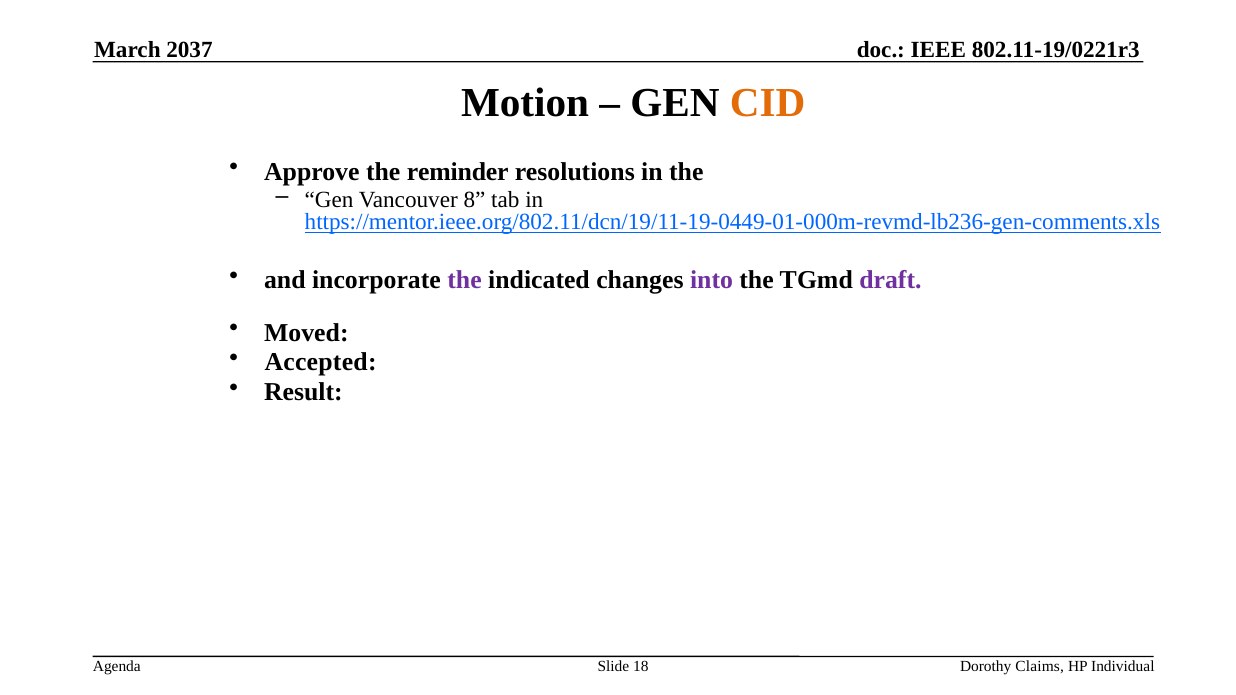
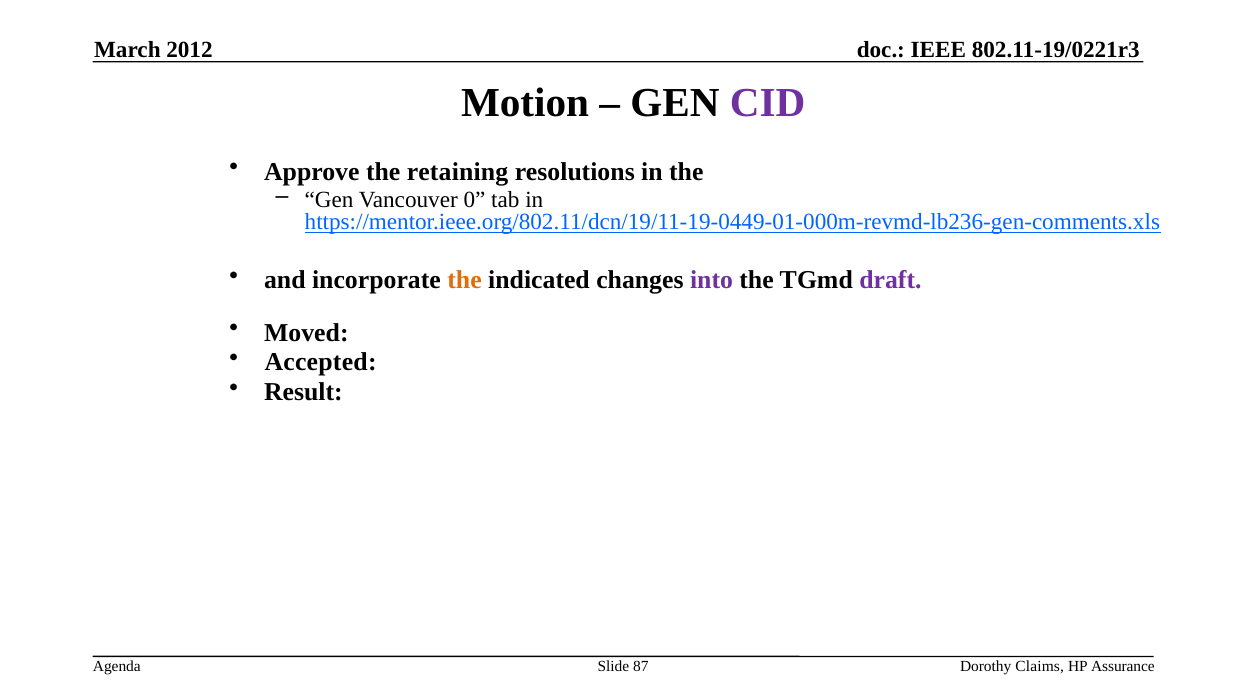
2037: 2037 -> 2012 (189, 49)
CID colour: orange -> purple (768, 103)
reminder: reminder -> retaining (458, 172)
8: 8 -> 0 (474, 200)
the colour: purple -> orange (465, 281)
18: 18 -> 87 (641, 667)
Individual: Individual -> Assurance (1123, 667)
